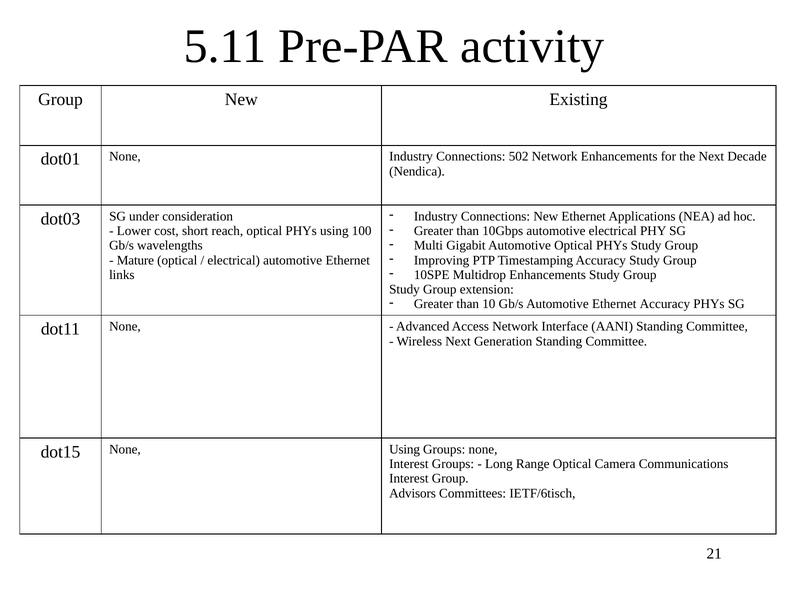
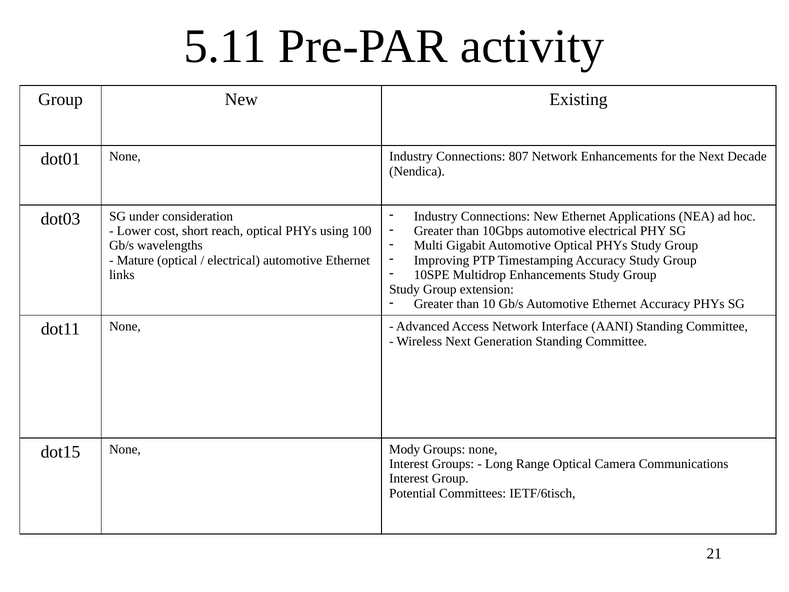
502: 502 -> 807 (519, 157)
None Using: Using -> Mody (405, 449)
Advisors: Advisors -> Potential (413, 493)
